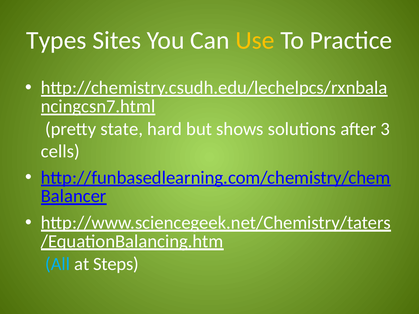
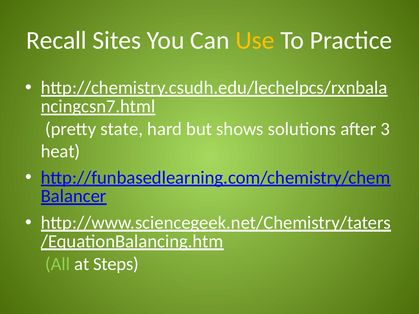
Types: Types -> Recall (57, 41)
cells: cells -> heat (61, 152)
All colour: light blue -> light green (58, 264)
